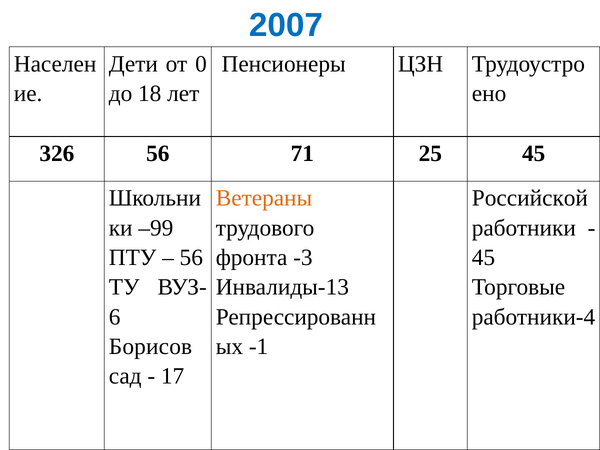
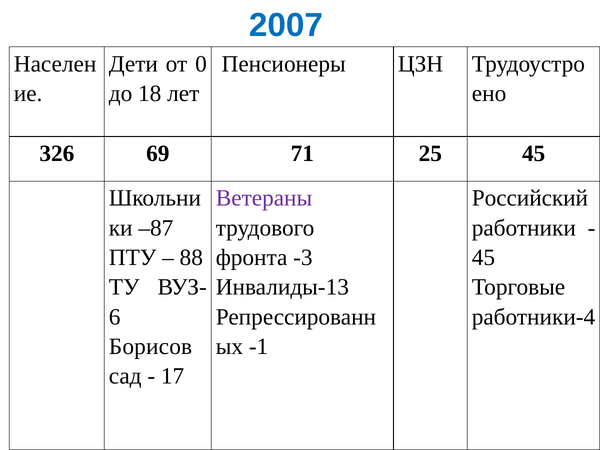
326 56: 56 -> 69 (158, 153)
Ветераны colour: orange -> purple (264, 198)
Российской: Российской -> Российский (530, 198)
–99: –99 -> –87 (156, 228)
56: 56 -> 88 (191, 258)
